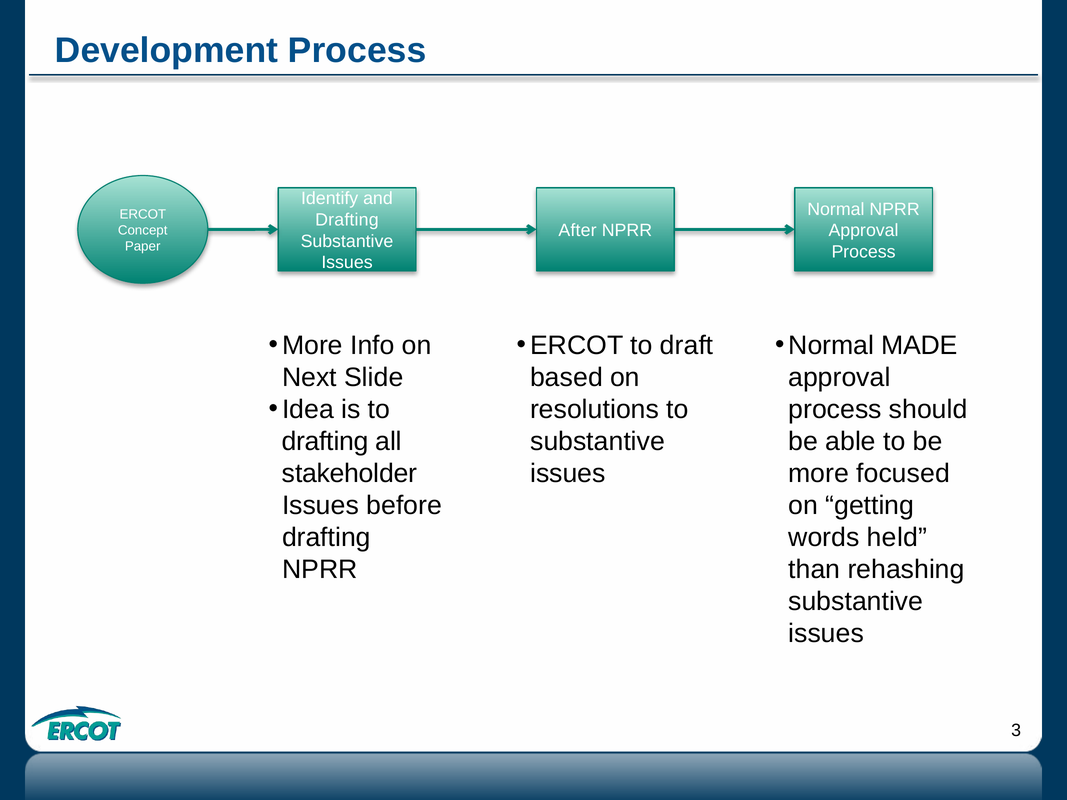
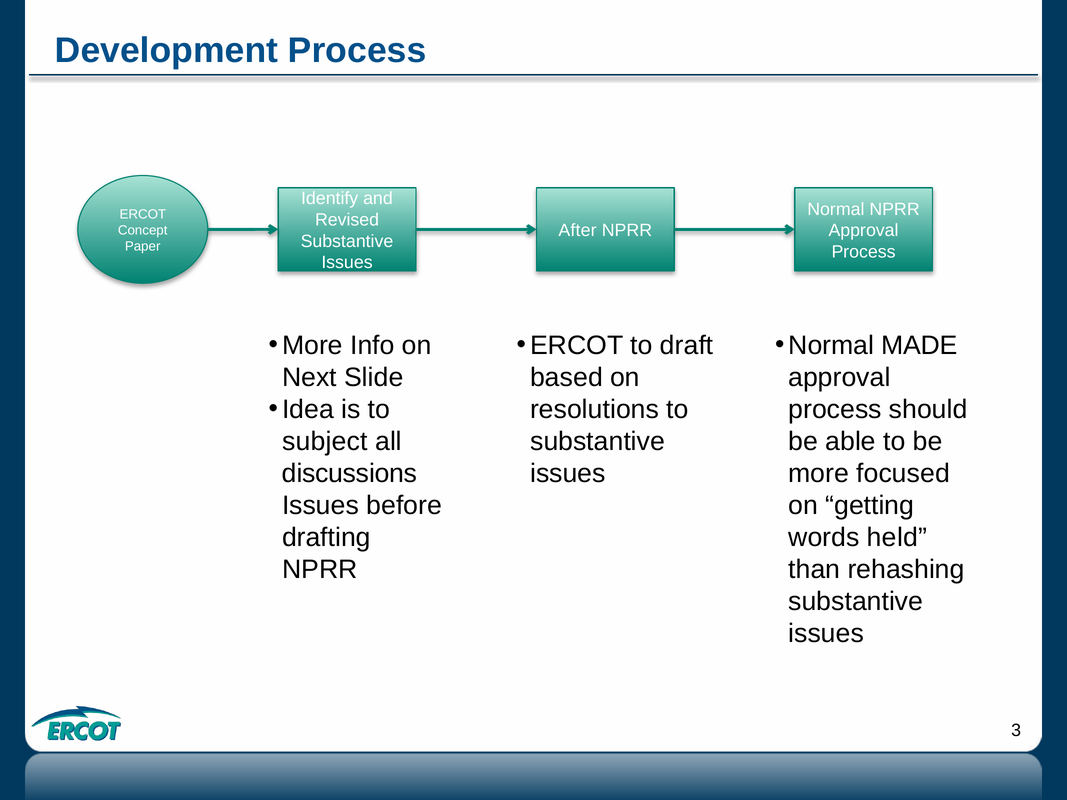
Drafting: Drafting -> Revised (347, 220)
drafting: drafting -> subject (325, 441)
stakeholder: stakeholder -> discussions (350, 473)
